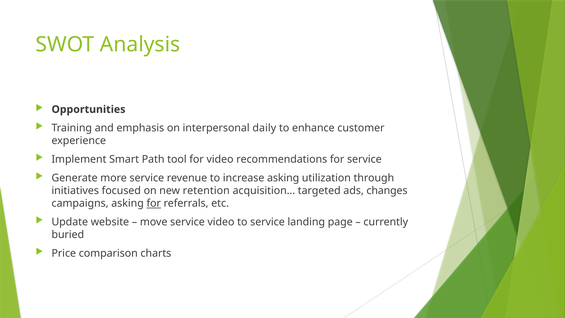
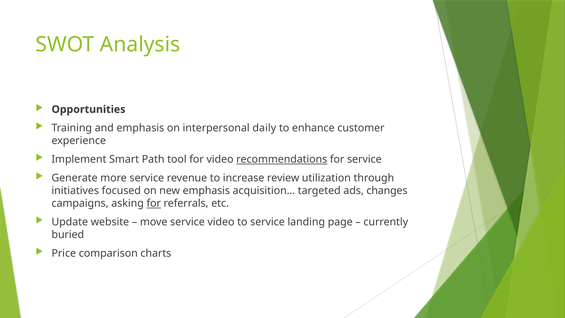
recommendations underline: none -> present (282, 159)
increase asking: asking -> review (283, 178)
new retention: retention -> emphasis (206, 191)
